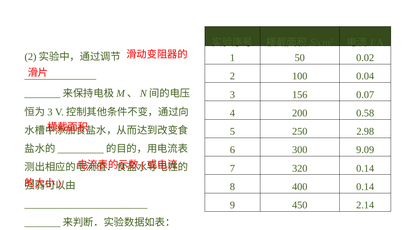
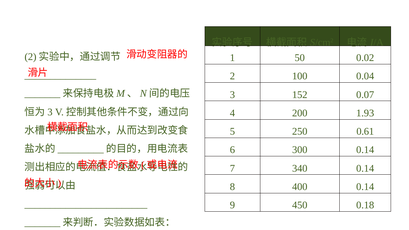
156: 156 -> 152 (300, 95)
0.58: 0.58 -> 1.93 (365, 113)
2.98: 2.98 -> 0.61 (365, 132)
300 9.09: 9.09 -> 0.14 (365, 150)
320: 320 -> 340 (300, 168)
2.14: 2.14 -> 0.18 (365, 205)
